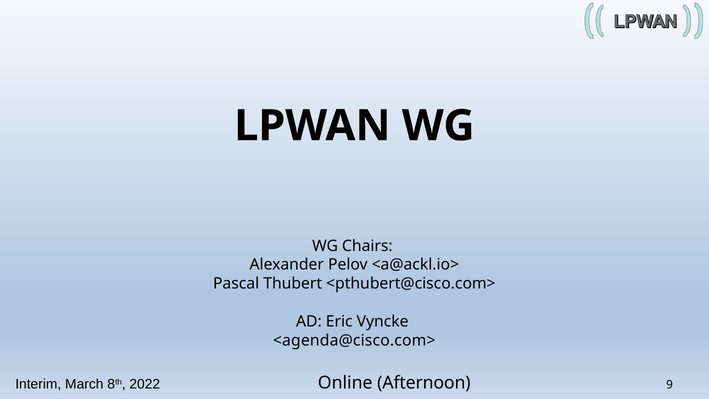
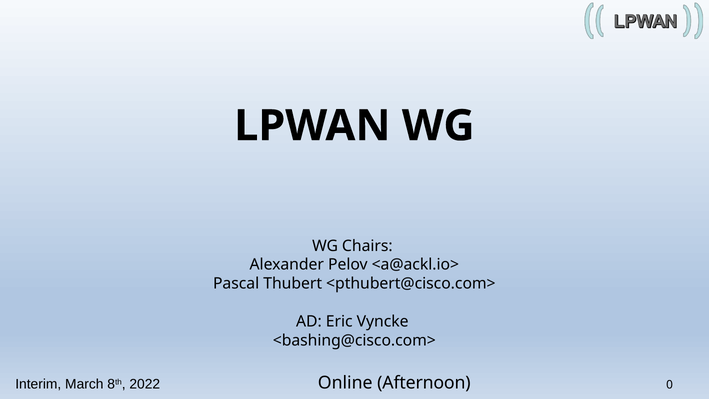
<agenda@cisco.com>: <agenda@cisco.com> -> <bashing@cisco.com> (354, 340)
9: 9 -> 0 (670, 385)
